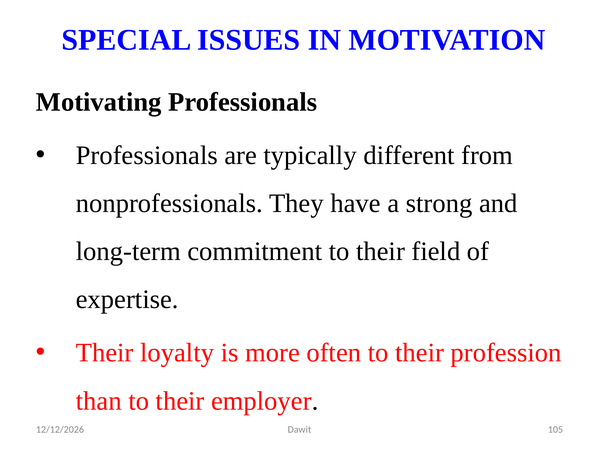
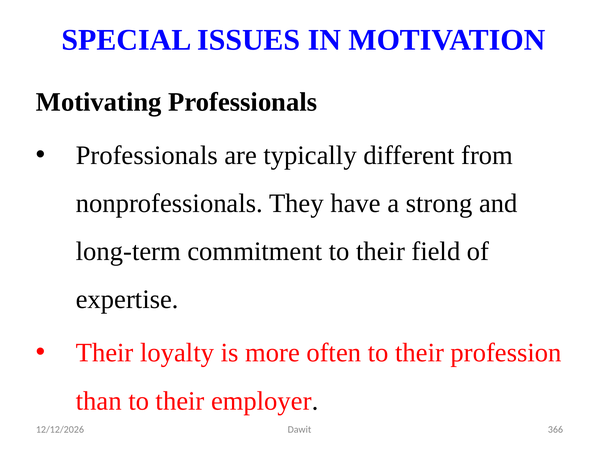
105: 105 -> 366 (555, 429)
